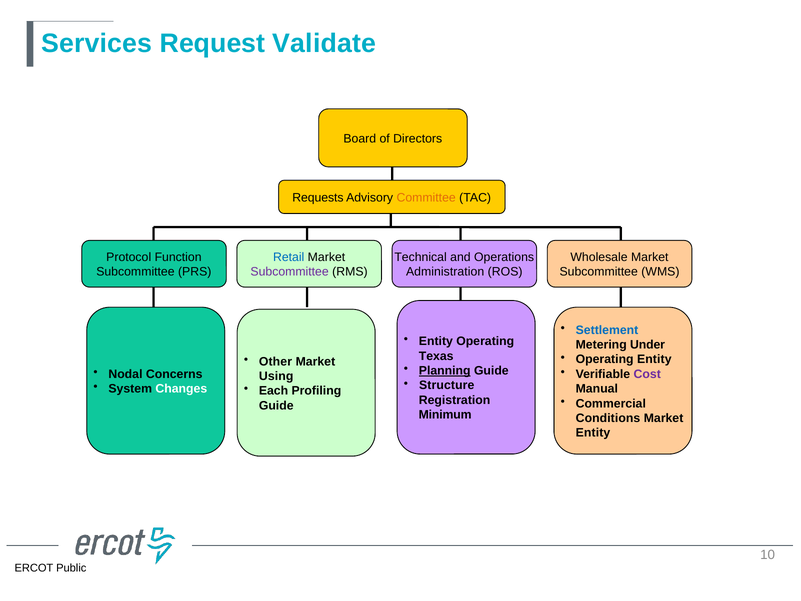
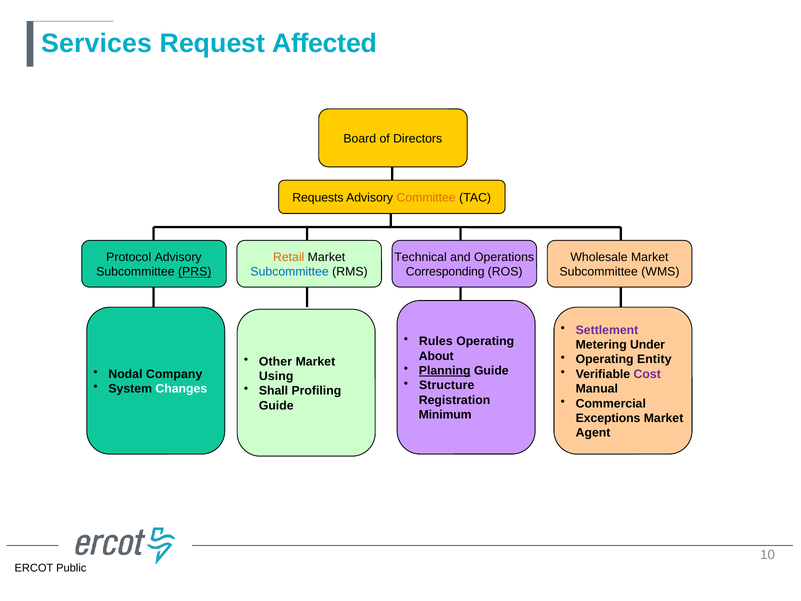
Validate: Validate -> Affected (325, 43)
Protocol Function: Function -> Advisory (178, 257)
Retail colour: blue -> orange (289, 257)
PRS underline: none -> present (195, 272)
Subcommittee colour: purple -> blue (290, 272)
Administration: Administration -> Corresponding (445, 272)
Settlement colour: blue -> purple (607, 330)
Entity: Entity -> Rules (436, 341)
Texas: Texas -> About (436, 356)
Concerns: Concerns -> Company (174, 374)
Each: Each -> Shall (274, 391)
Conditions: Conditions -> Exceptions (608, 418)
Entity: Entity -> Agent (593, 433)
